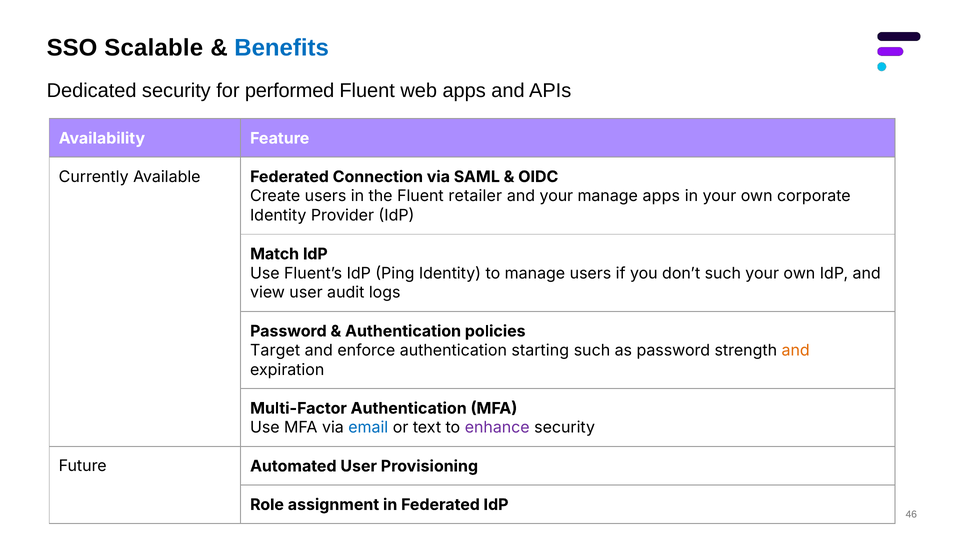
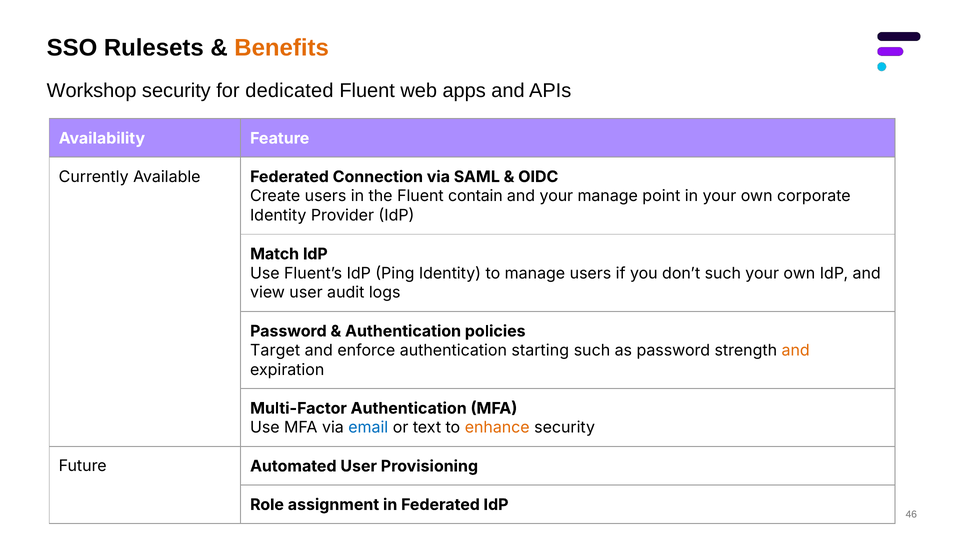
Scalable: Scalable -> Rulesets (154, 48)
Benefits colour: blue -> orange (282, 48)
Dedicated: Dedicated -> Workshop (92, 91)
performed: performed -> dedicated (289, 91)
retailer: retailer -> contain (475, 196)
manage apps: apps -> point (661, 196)
enhance colour: purple -> orange (497, 428)
